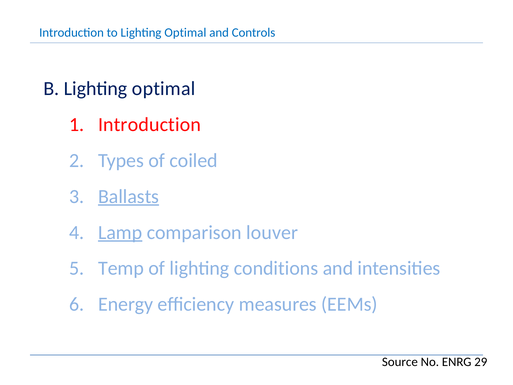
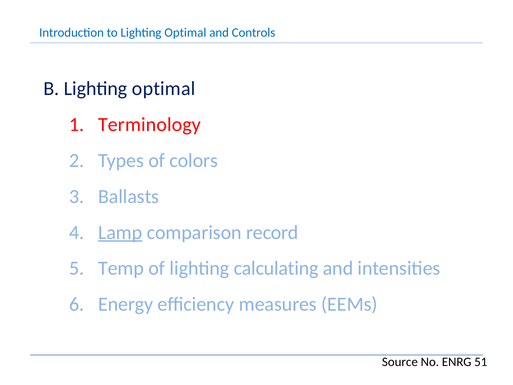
Introduction: Introduction -> Terminology (150, 124)
coiled: coiled -> colors (194, 160)
Ballasts underline: present -> none (129, 196)
louver: louver -> record (272, 232)
conditions: conditions -> calculating (276, 268)
29: 29 -> 51 (481, 362)
